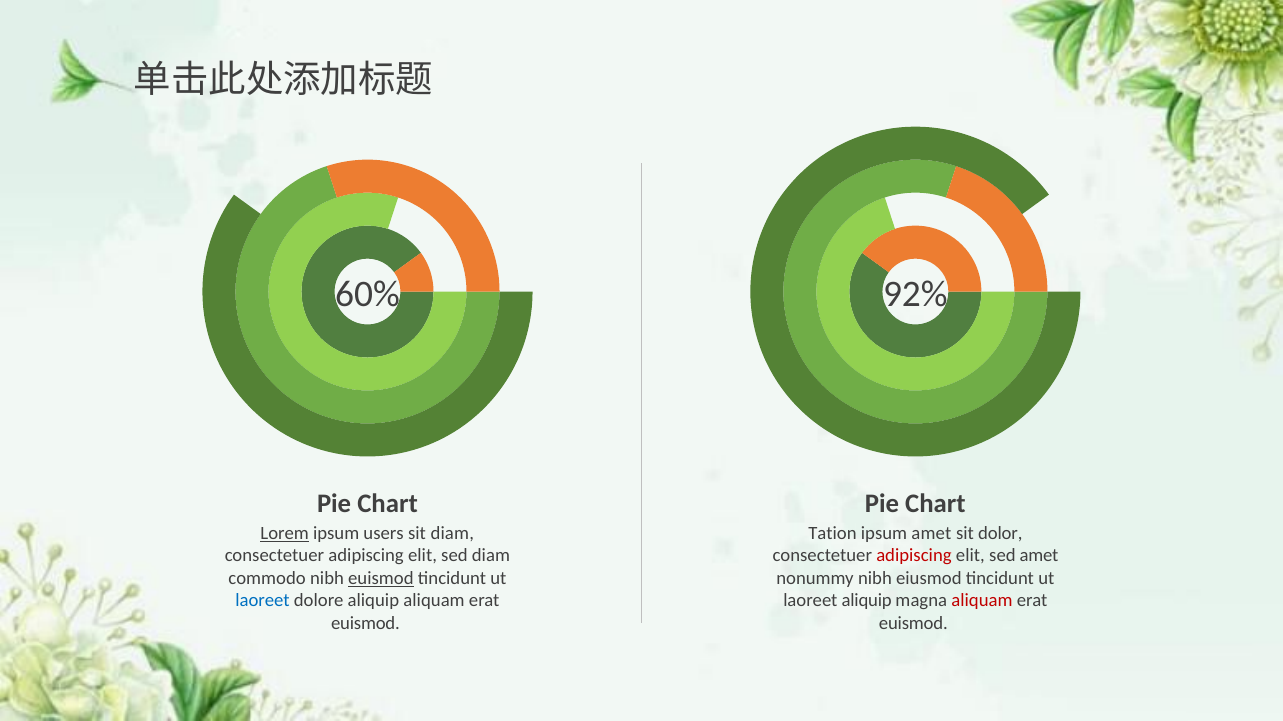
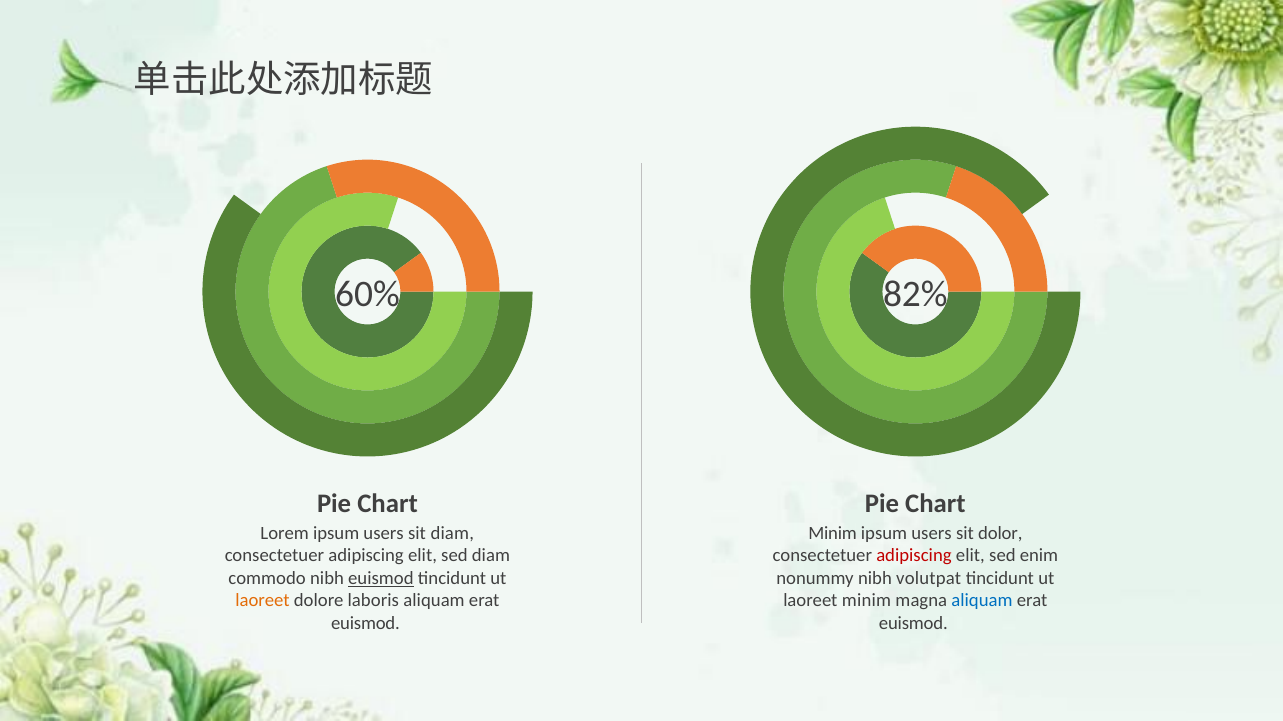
92%: 92% -> 82% (915, 294)
Lorem underline: present -> none (285, 534)
Tation: Tation -> Minim (833, 534)
amet: amet -> users (932, 534)
sed amet: amet -> enim (1039, 556)
eiusmod: eiusmod -> volutpat (929, 579)
laoreet colour: blue -> orange (262, 601)
dolore aliquip: aliquip -> laboris (373, 601)
laoreet aliquip: aliquip -> minim (866, 601)
aliquam colour: red -> blue (982, 601)
